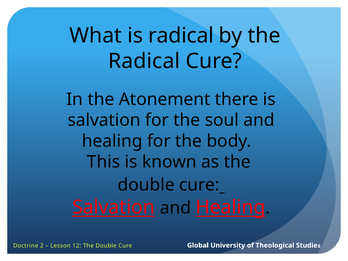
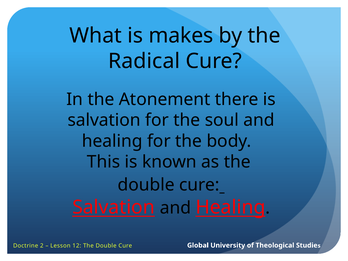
is radical: radical -> makes (181, 36)
